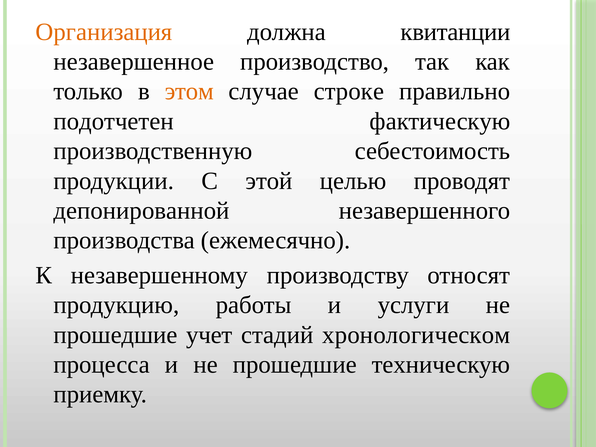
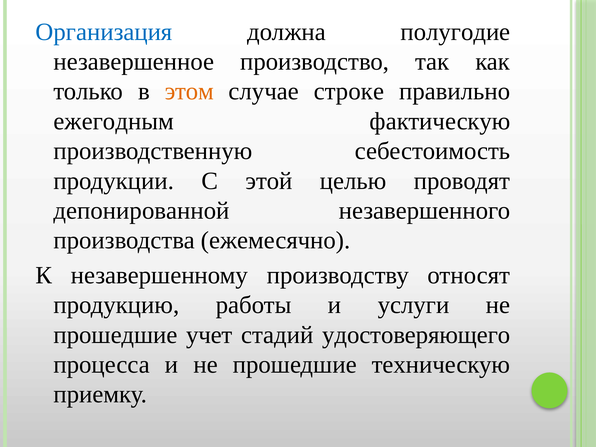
Организация colour: orange -> blue (104, 32)
квитанции: квитанции -> полугодие (455, 32)
подотчетен: подотчетен -> ежегодным (114, 121)
хронологическом: хронологическом -> удостоверяющего (416, 335)
